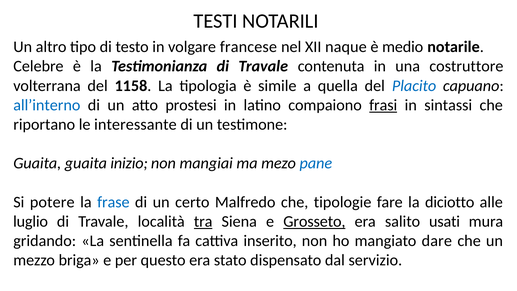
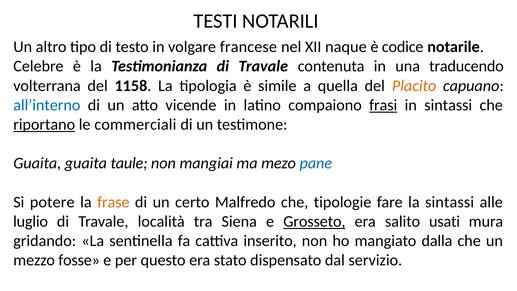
medio: medio -> codice (403, 47)
costruttore: costruttore -> traducendo (466, 66)
Placito colour: blue -> orange (414, 86)
prostesi: prostesi -> vicende (191, 105)
riportano underline: none -> present (44, 124)
interessante: interessante -> commerciali (135, 124)
inizio: inizio -> taule (129, 163)
frase colour: blue -> orange (113, 202)
la diciotto: diciotto -> sintassi (450, 202)
tra underline: present -> none (203, 221)
dare: dare -> dalla (437, 241)
briga: briga -> fosse (79, 260)
